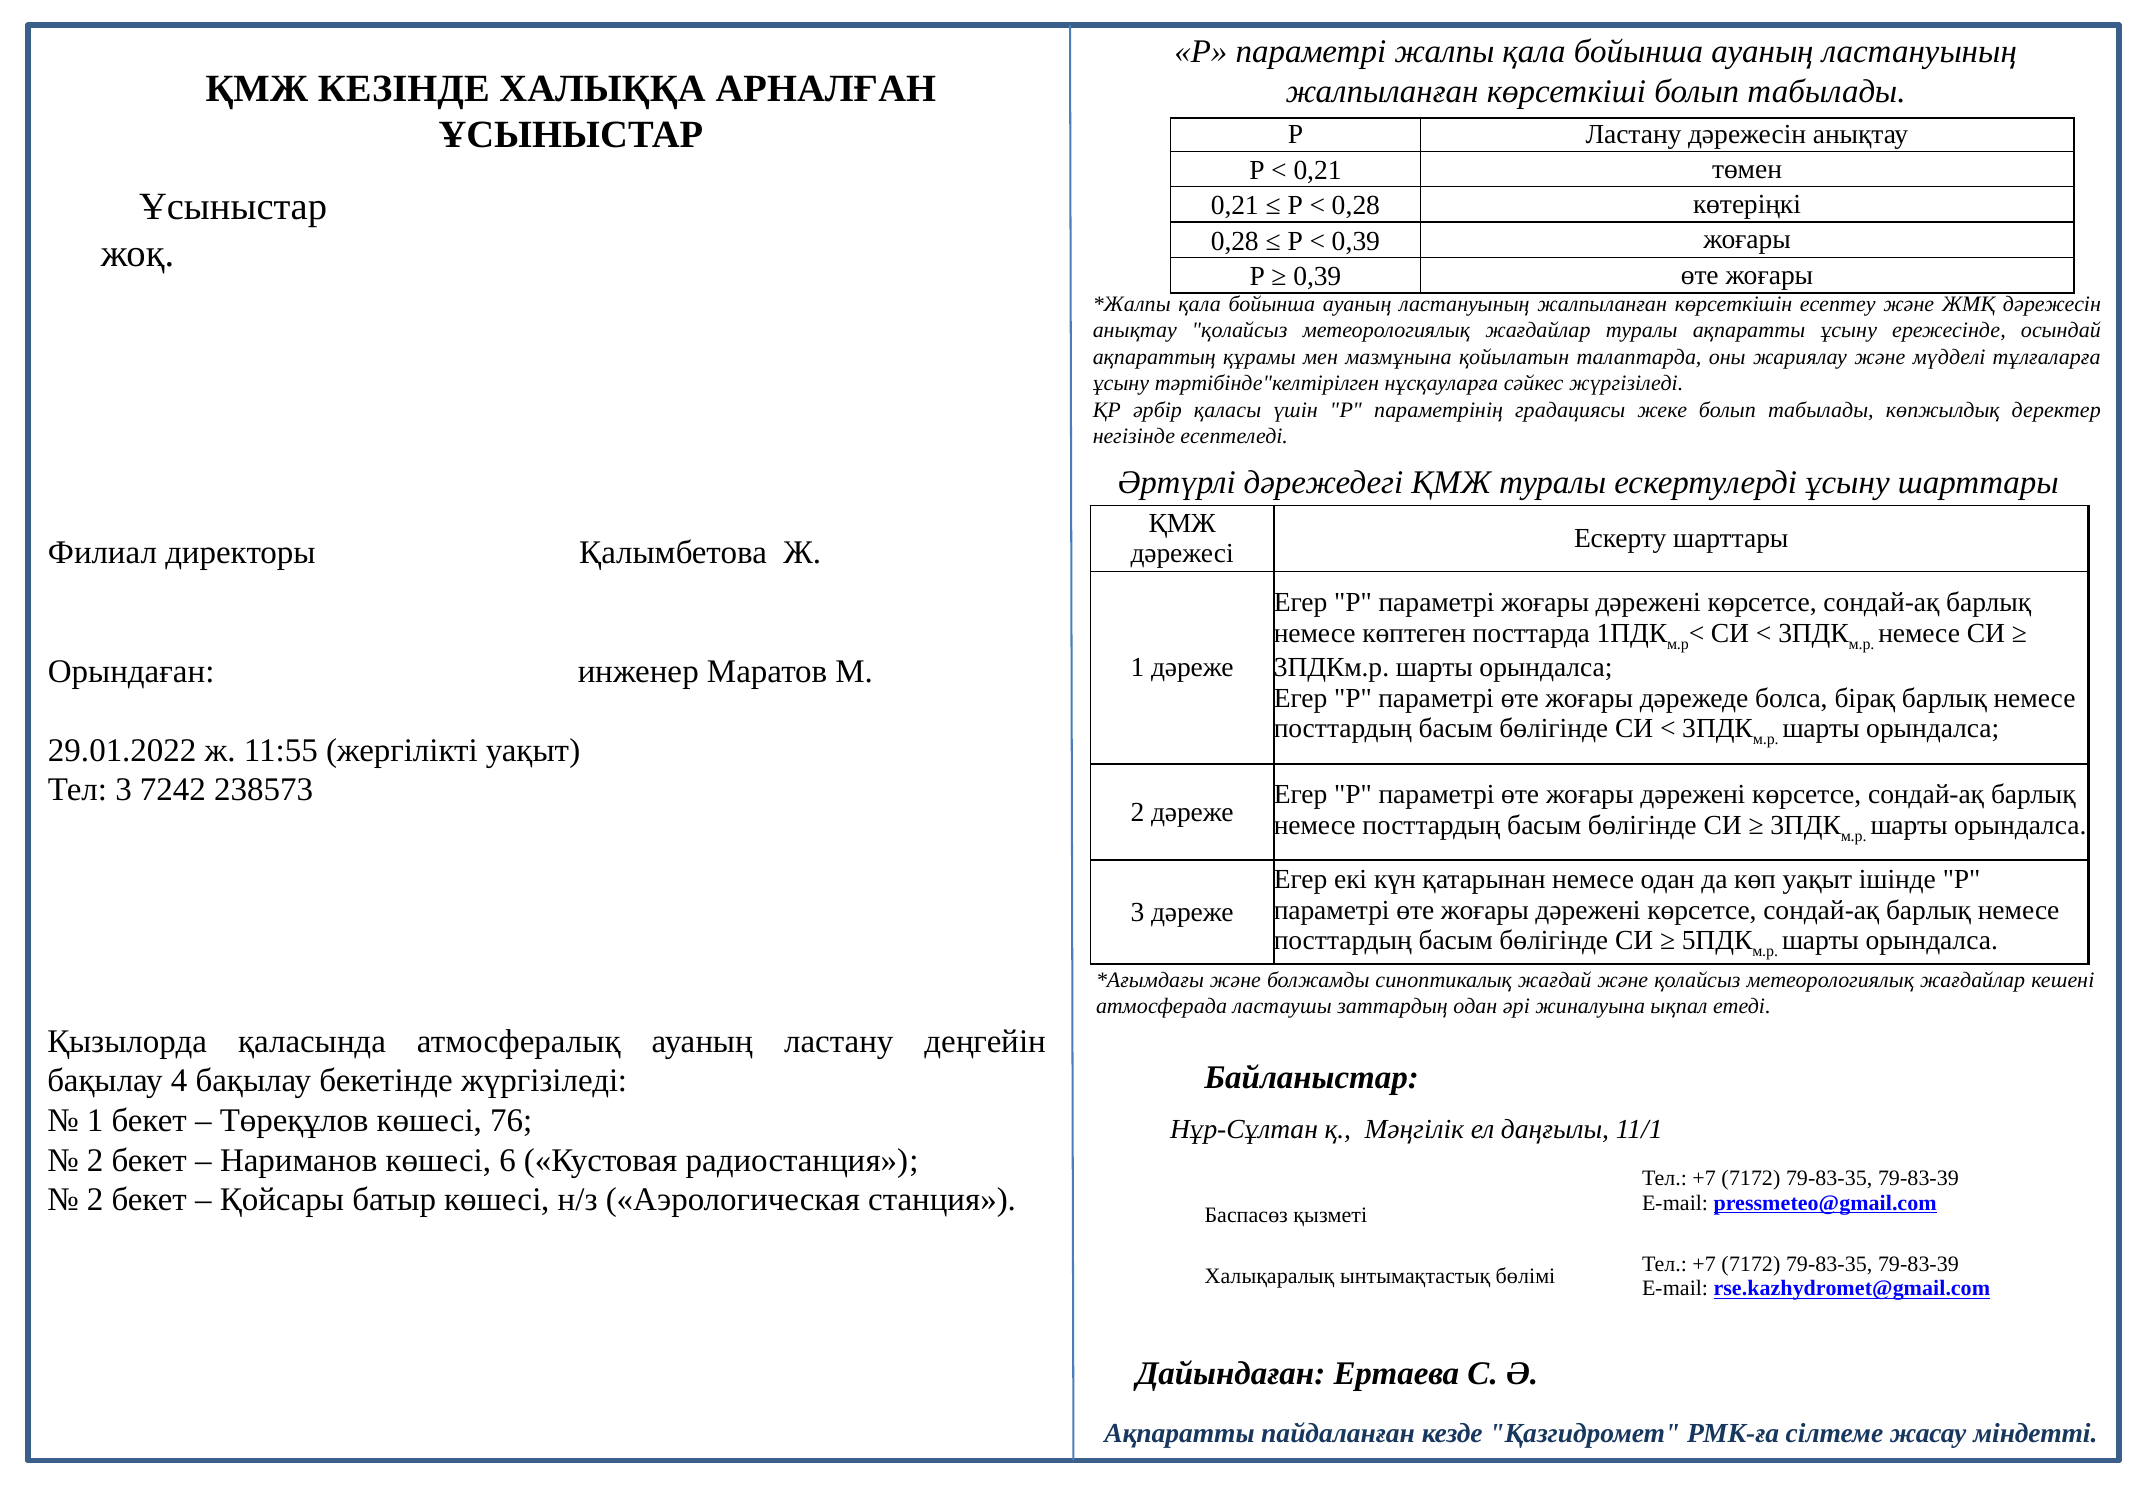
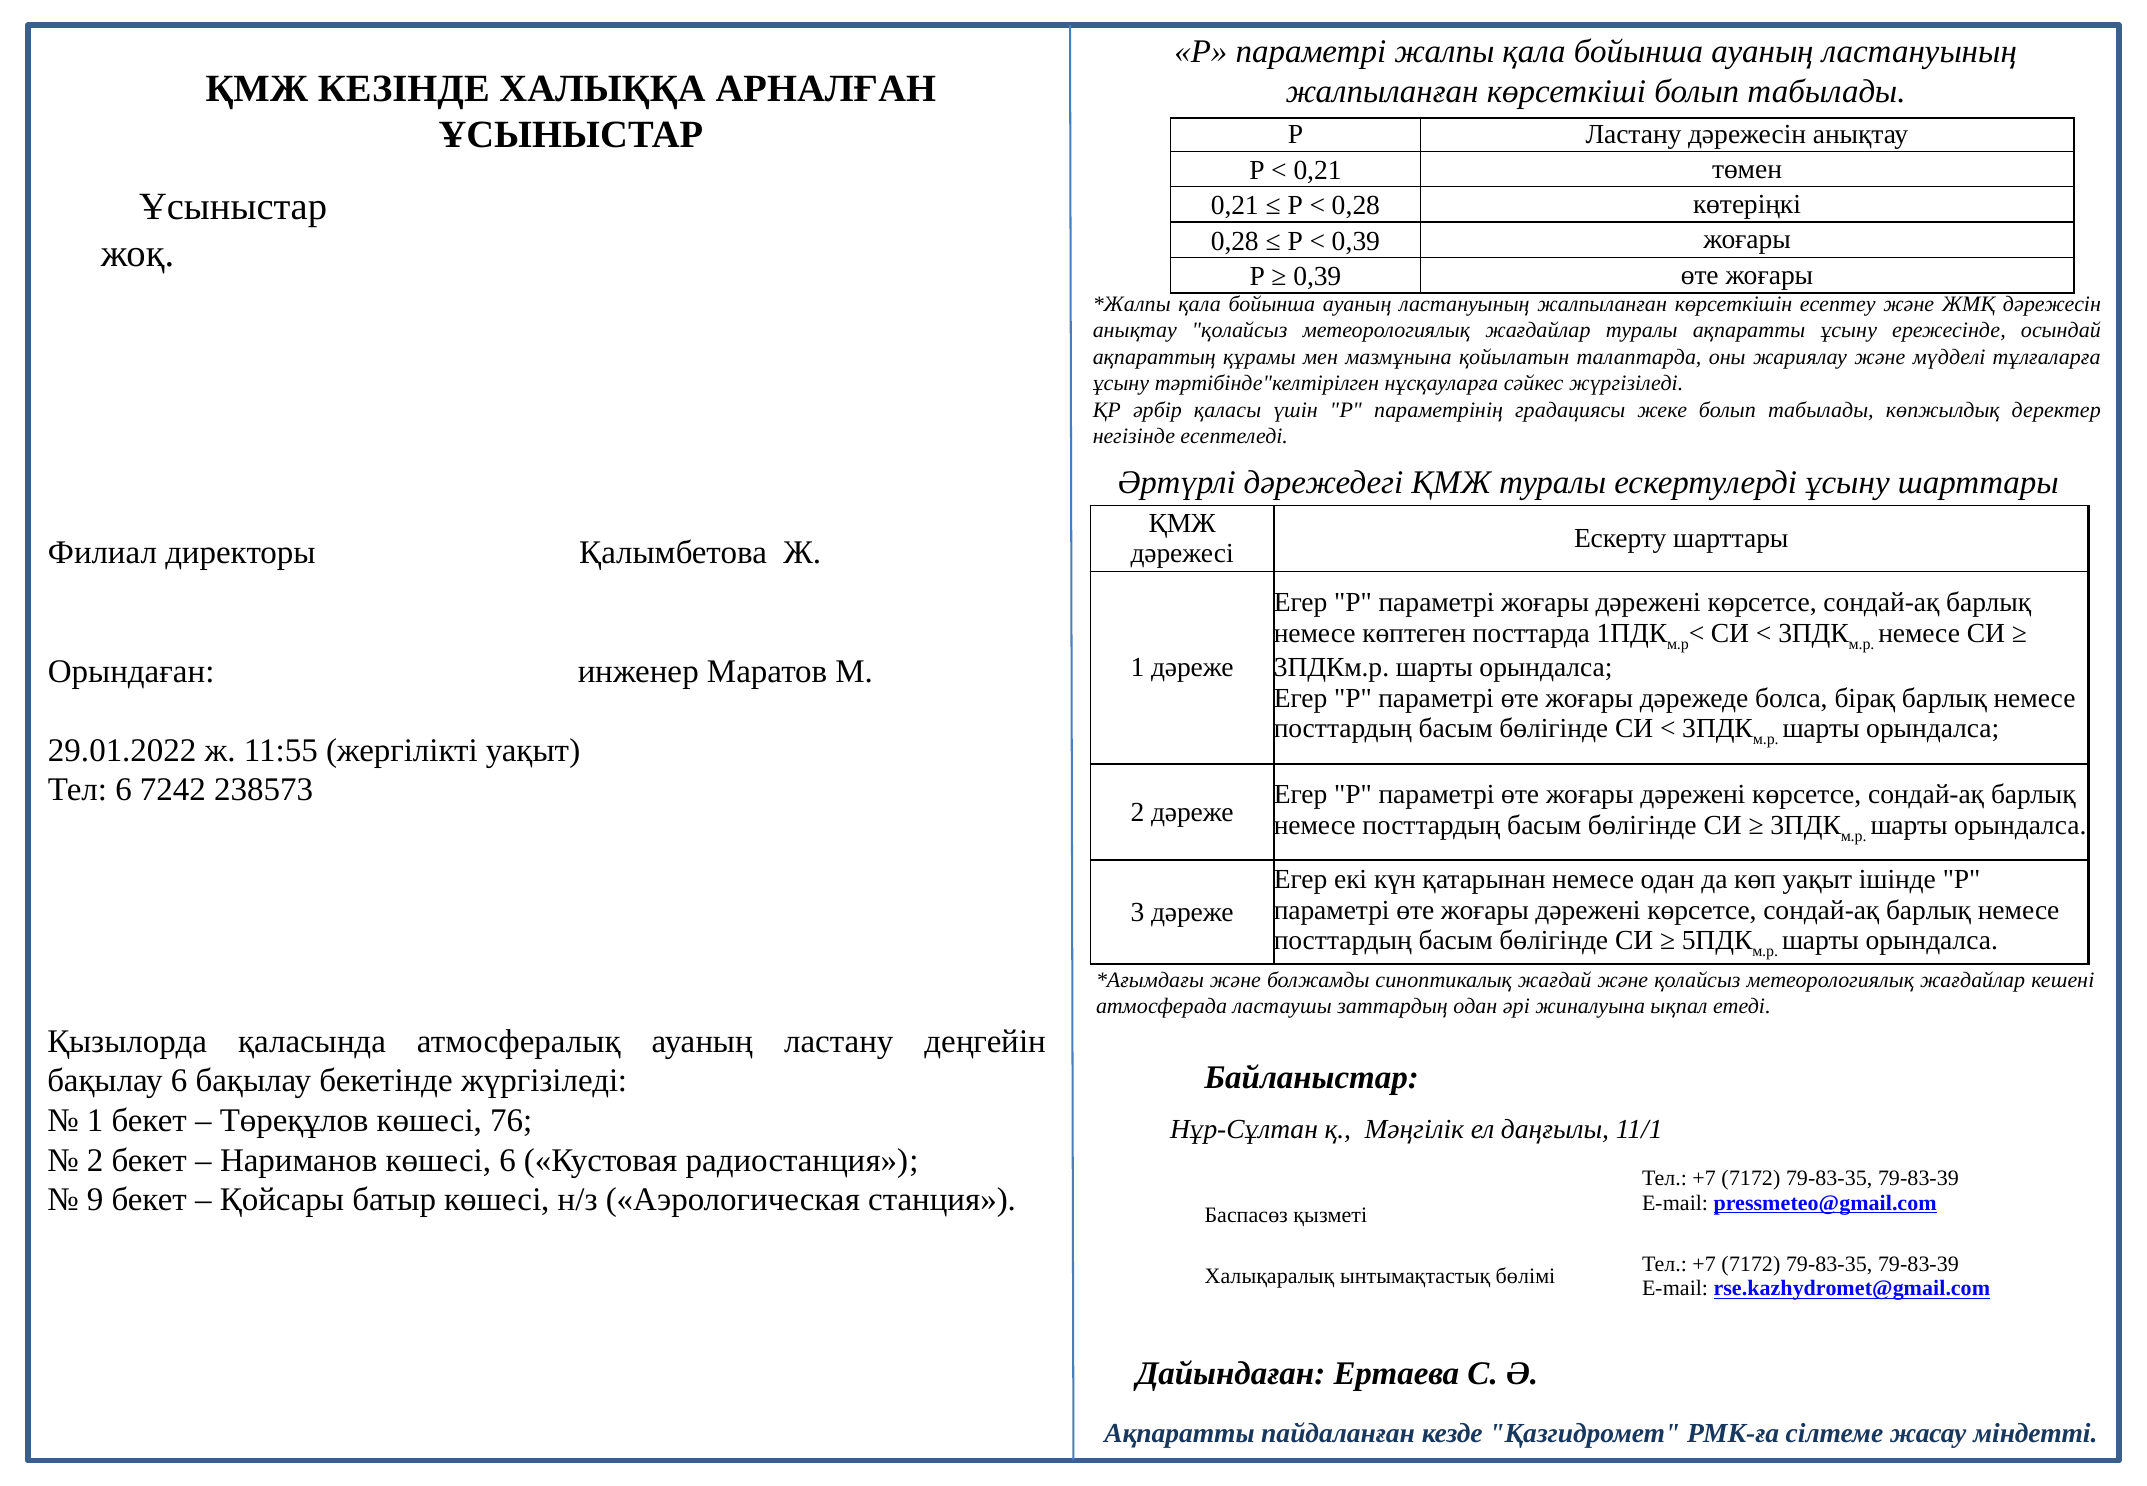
Тел 3: 3 -> 6 (124, 790)
бақылау 4: 4 -> 6 (179, 1081)
2: 2 -> 9 (95, 1200)
